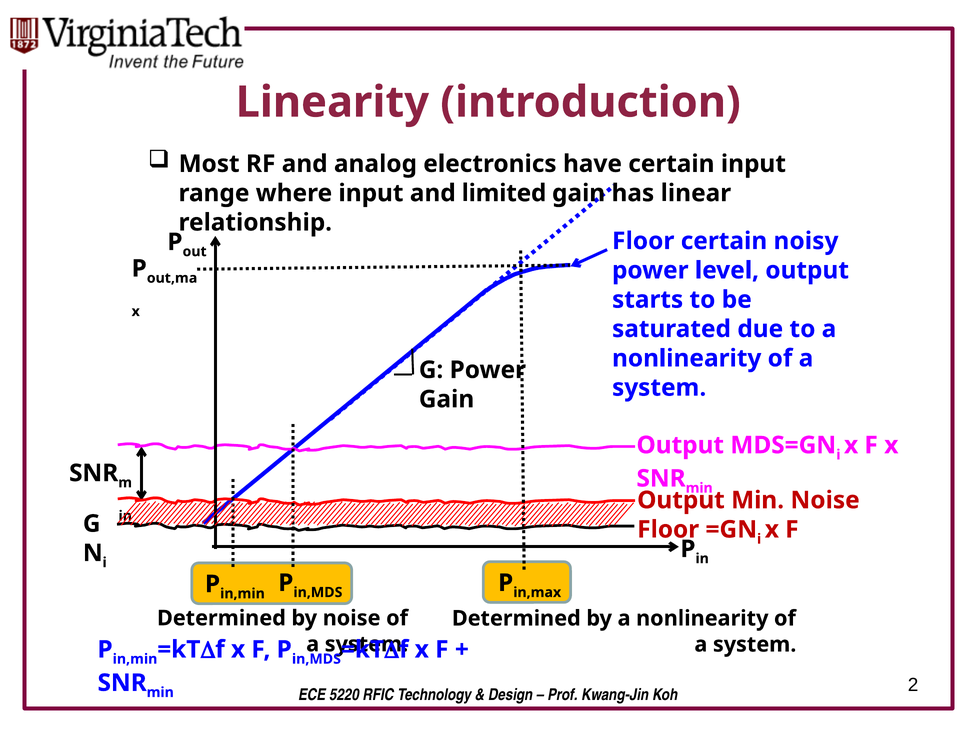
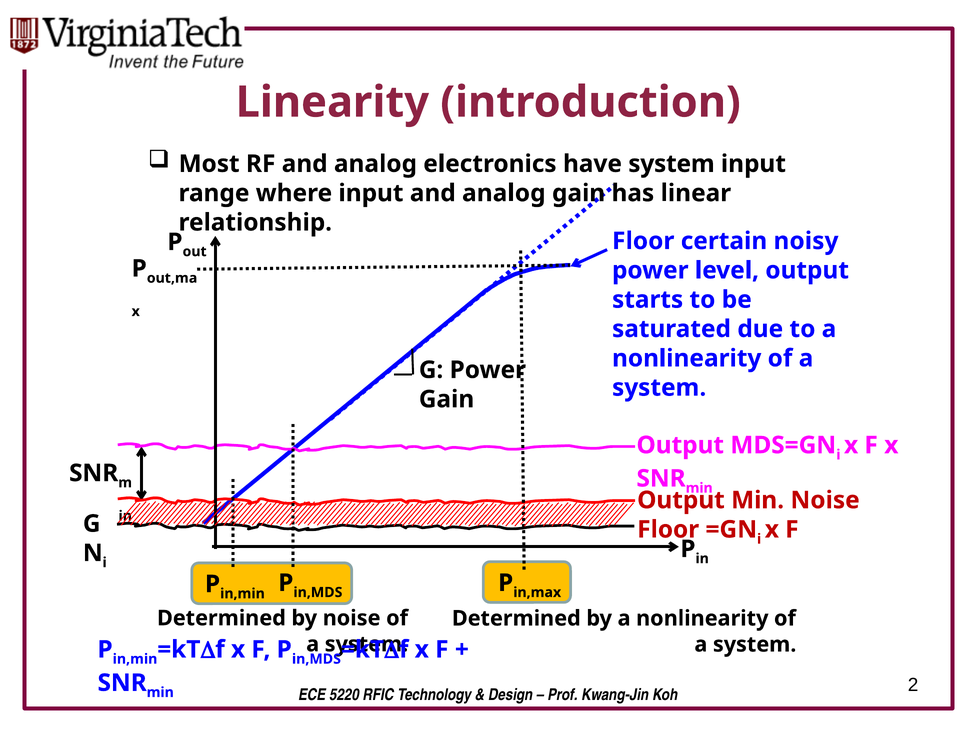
have certain: certain -> system (671, 164)
input and limited: limited -> analog (504, 193)
